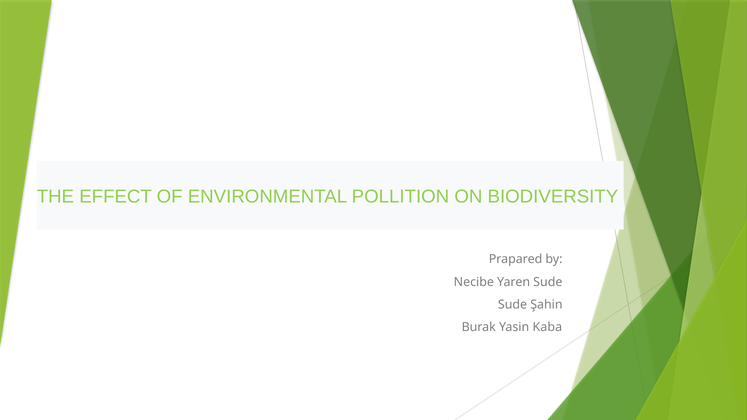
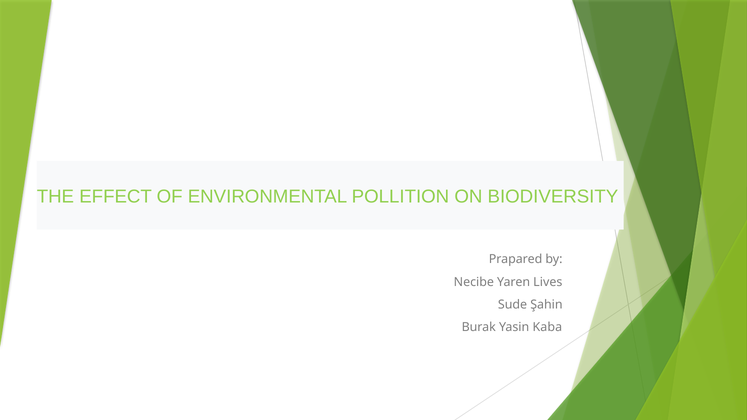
Yaren Sude: Sude -> Lives (548, 282)
